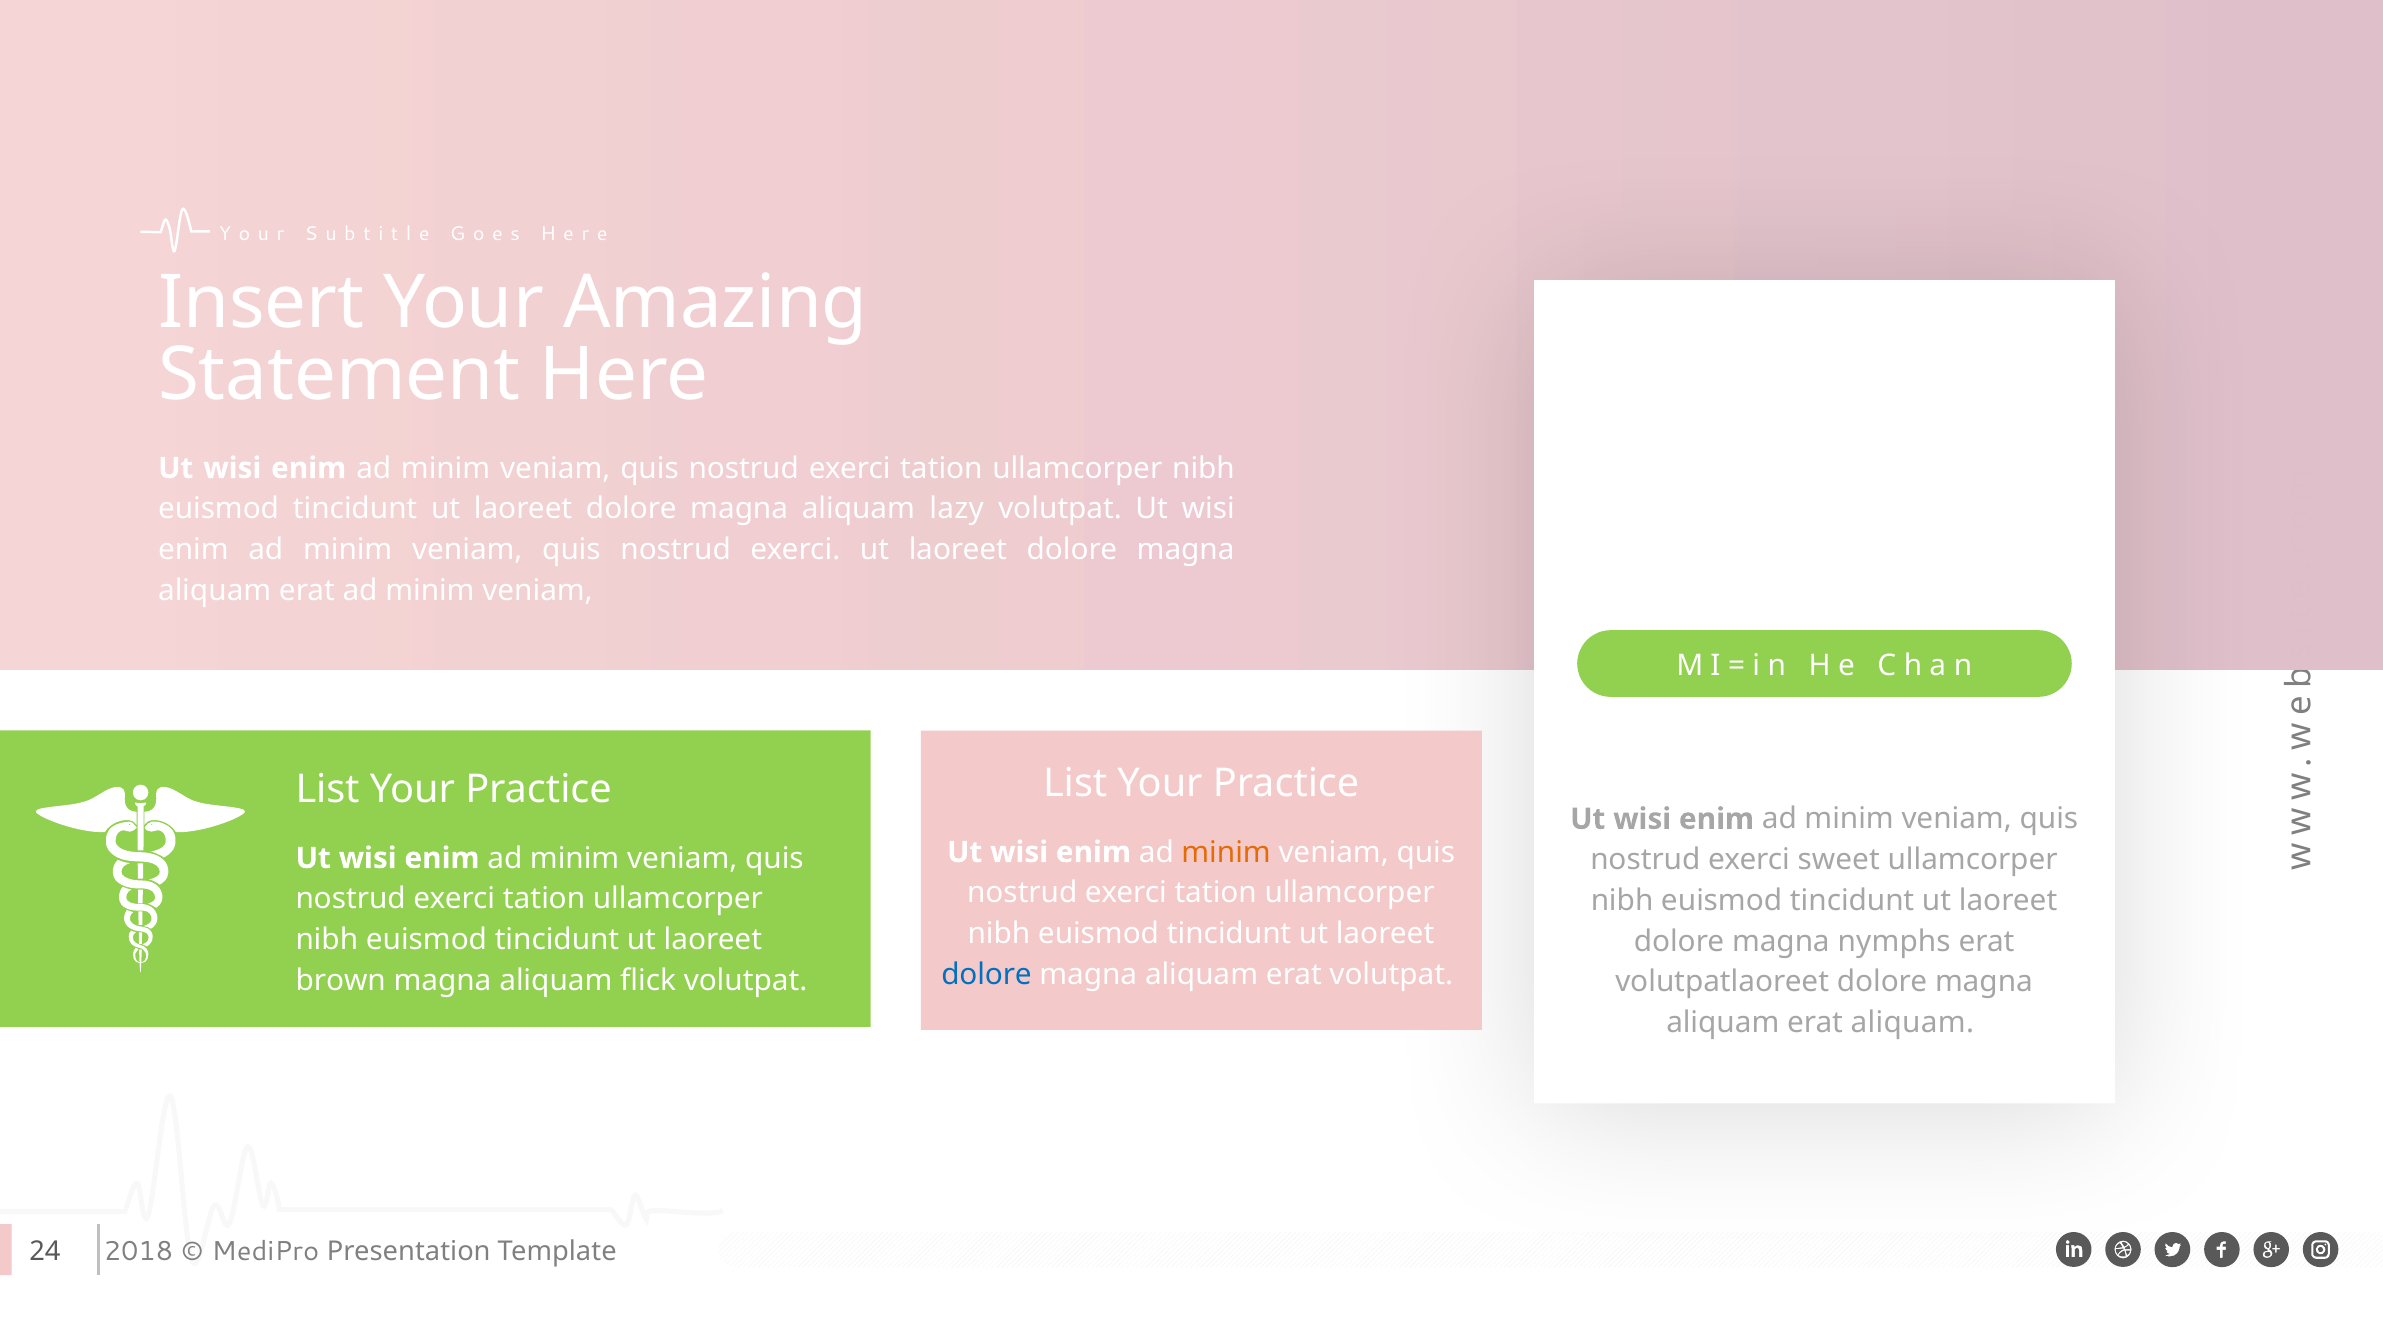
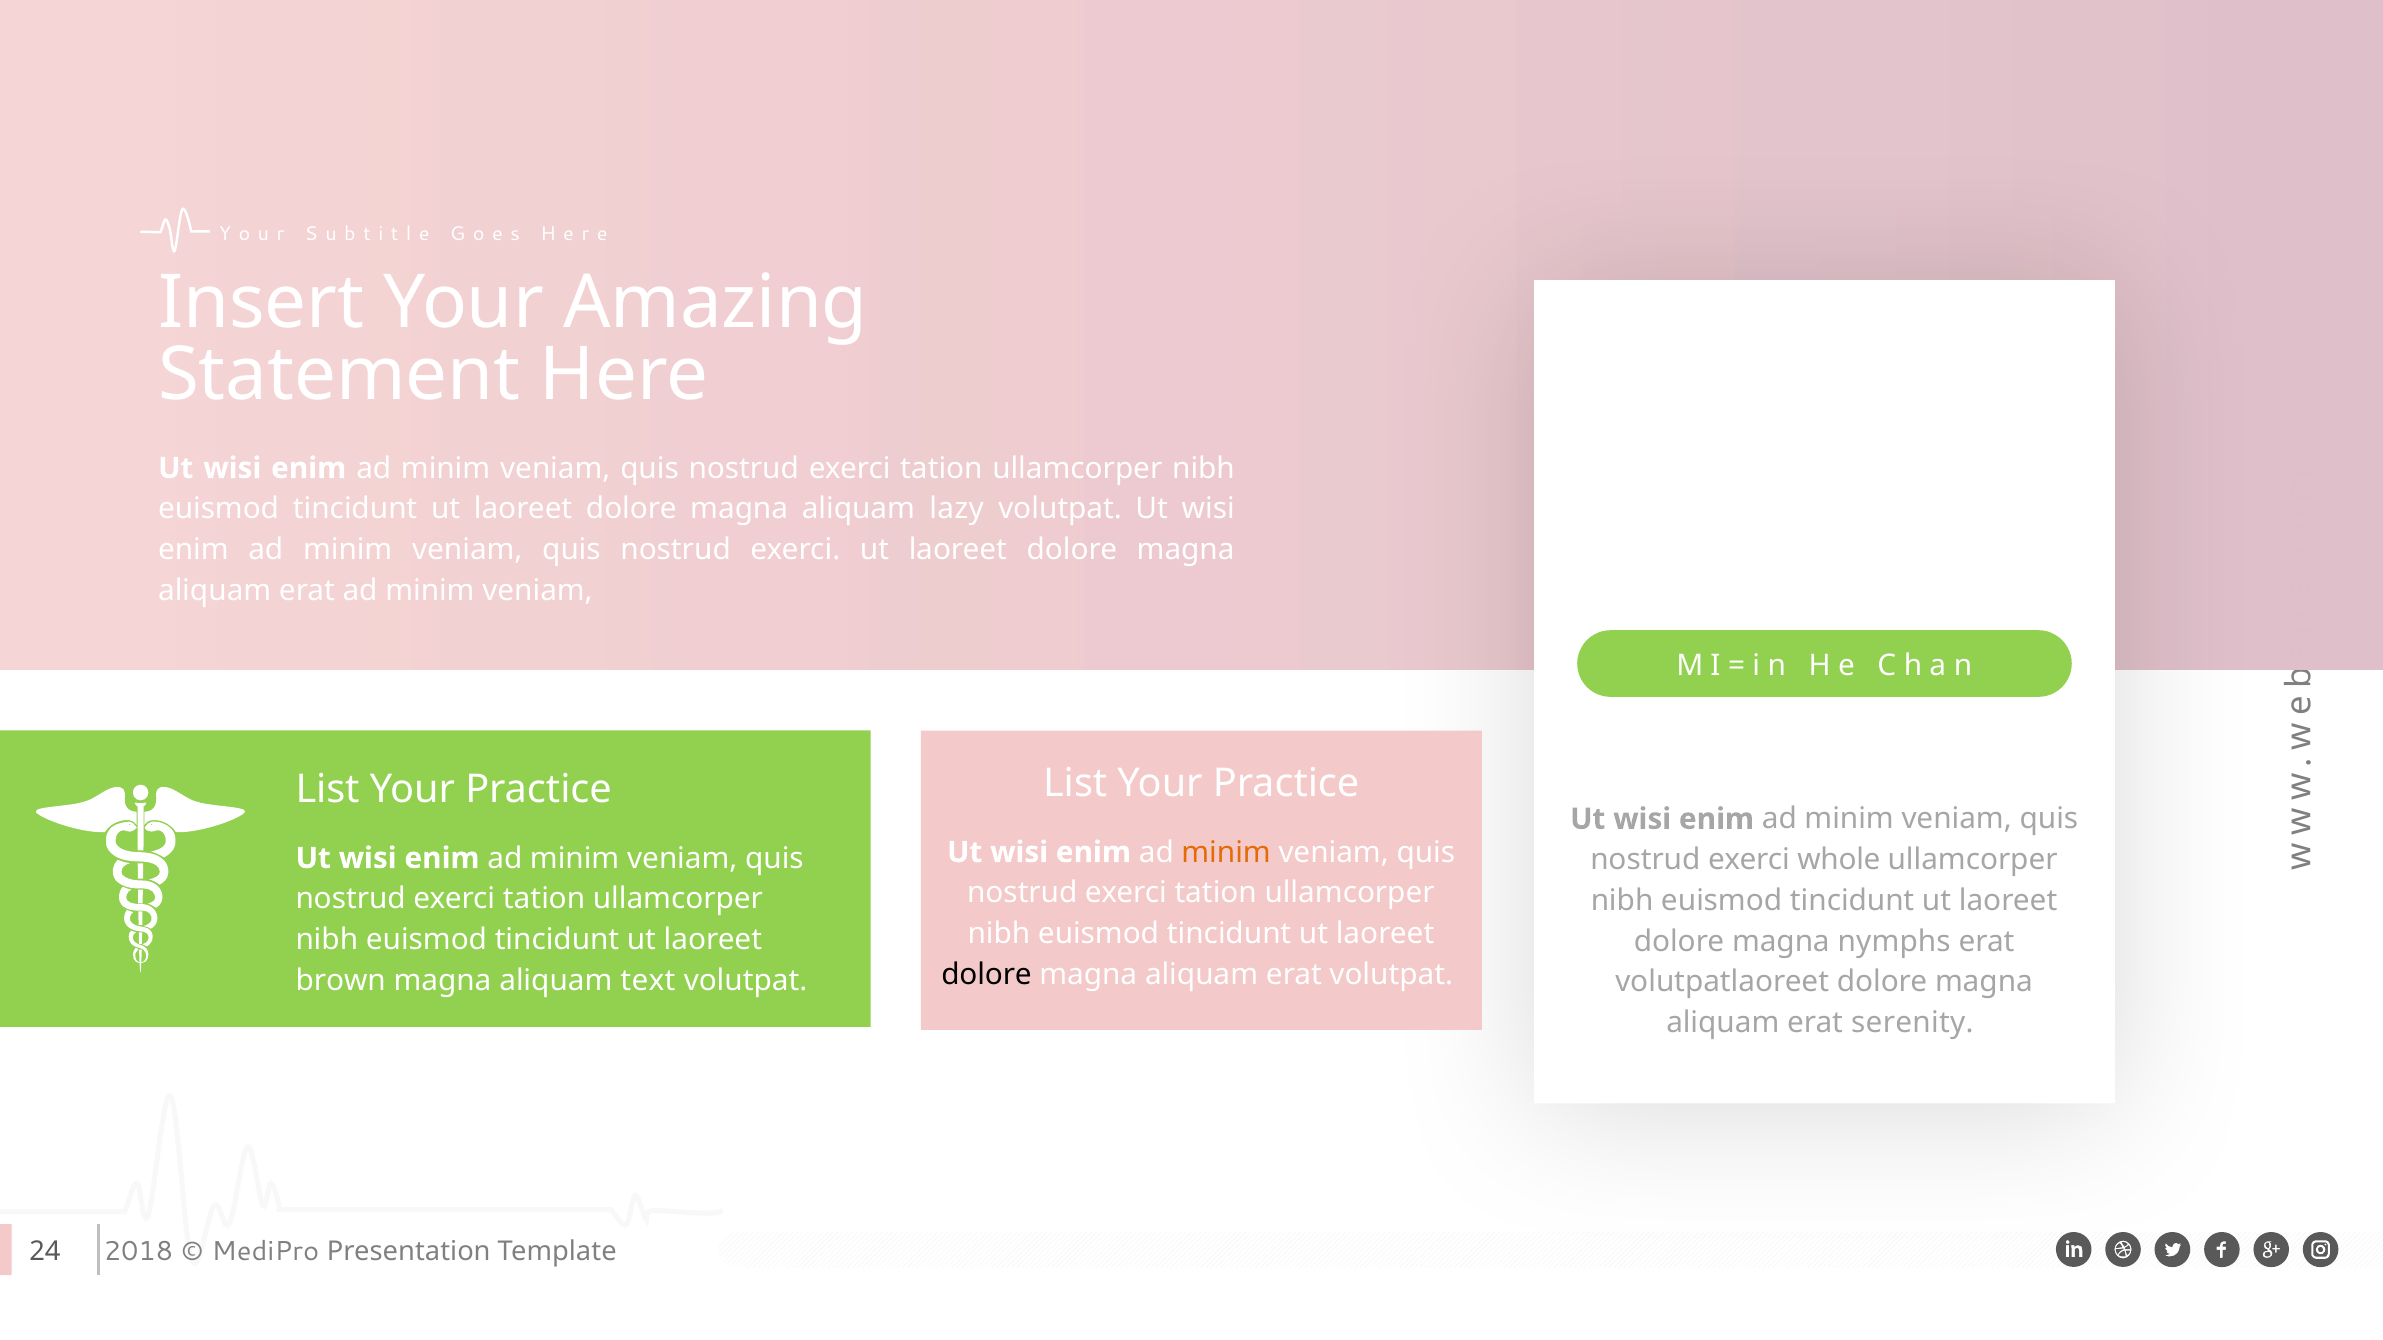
sweet: sweet -> whole (1839, 860)
dolore colour: blue -> black (987, 975)
flick: flick -> text (648, 981)
erat aliquam: aliquam -> serenity (1912, 1023)
